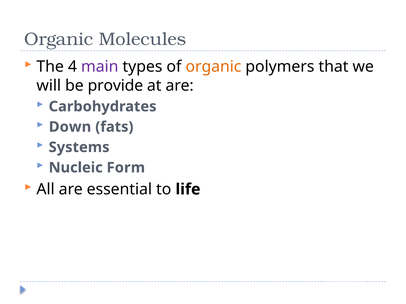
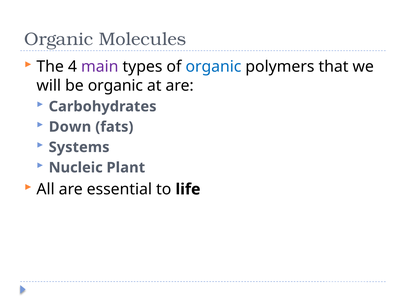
organic colour: orange -> blue (213, 67)
be provide: provide -> organic (115, 86)
Form: Form -> Plant (126, 168)
